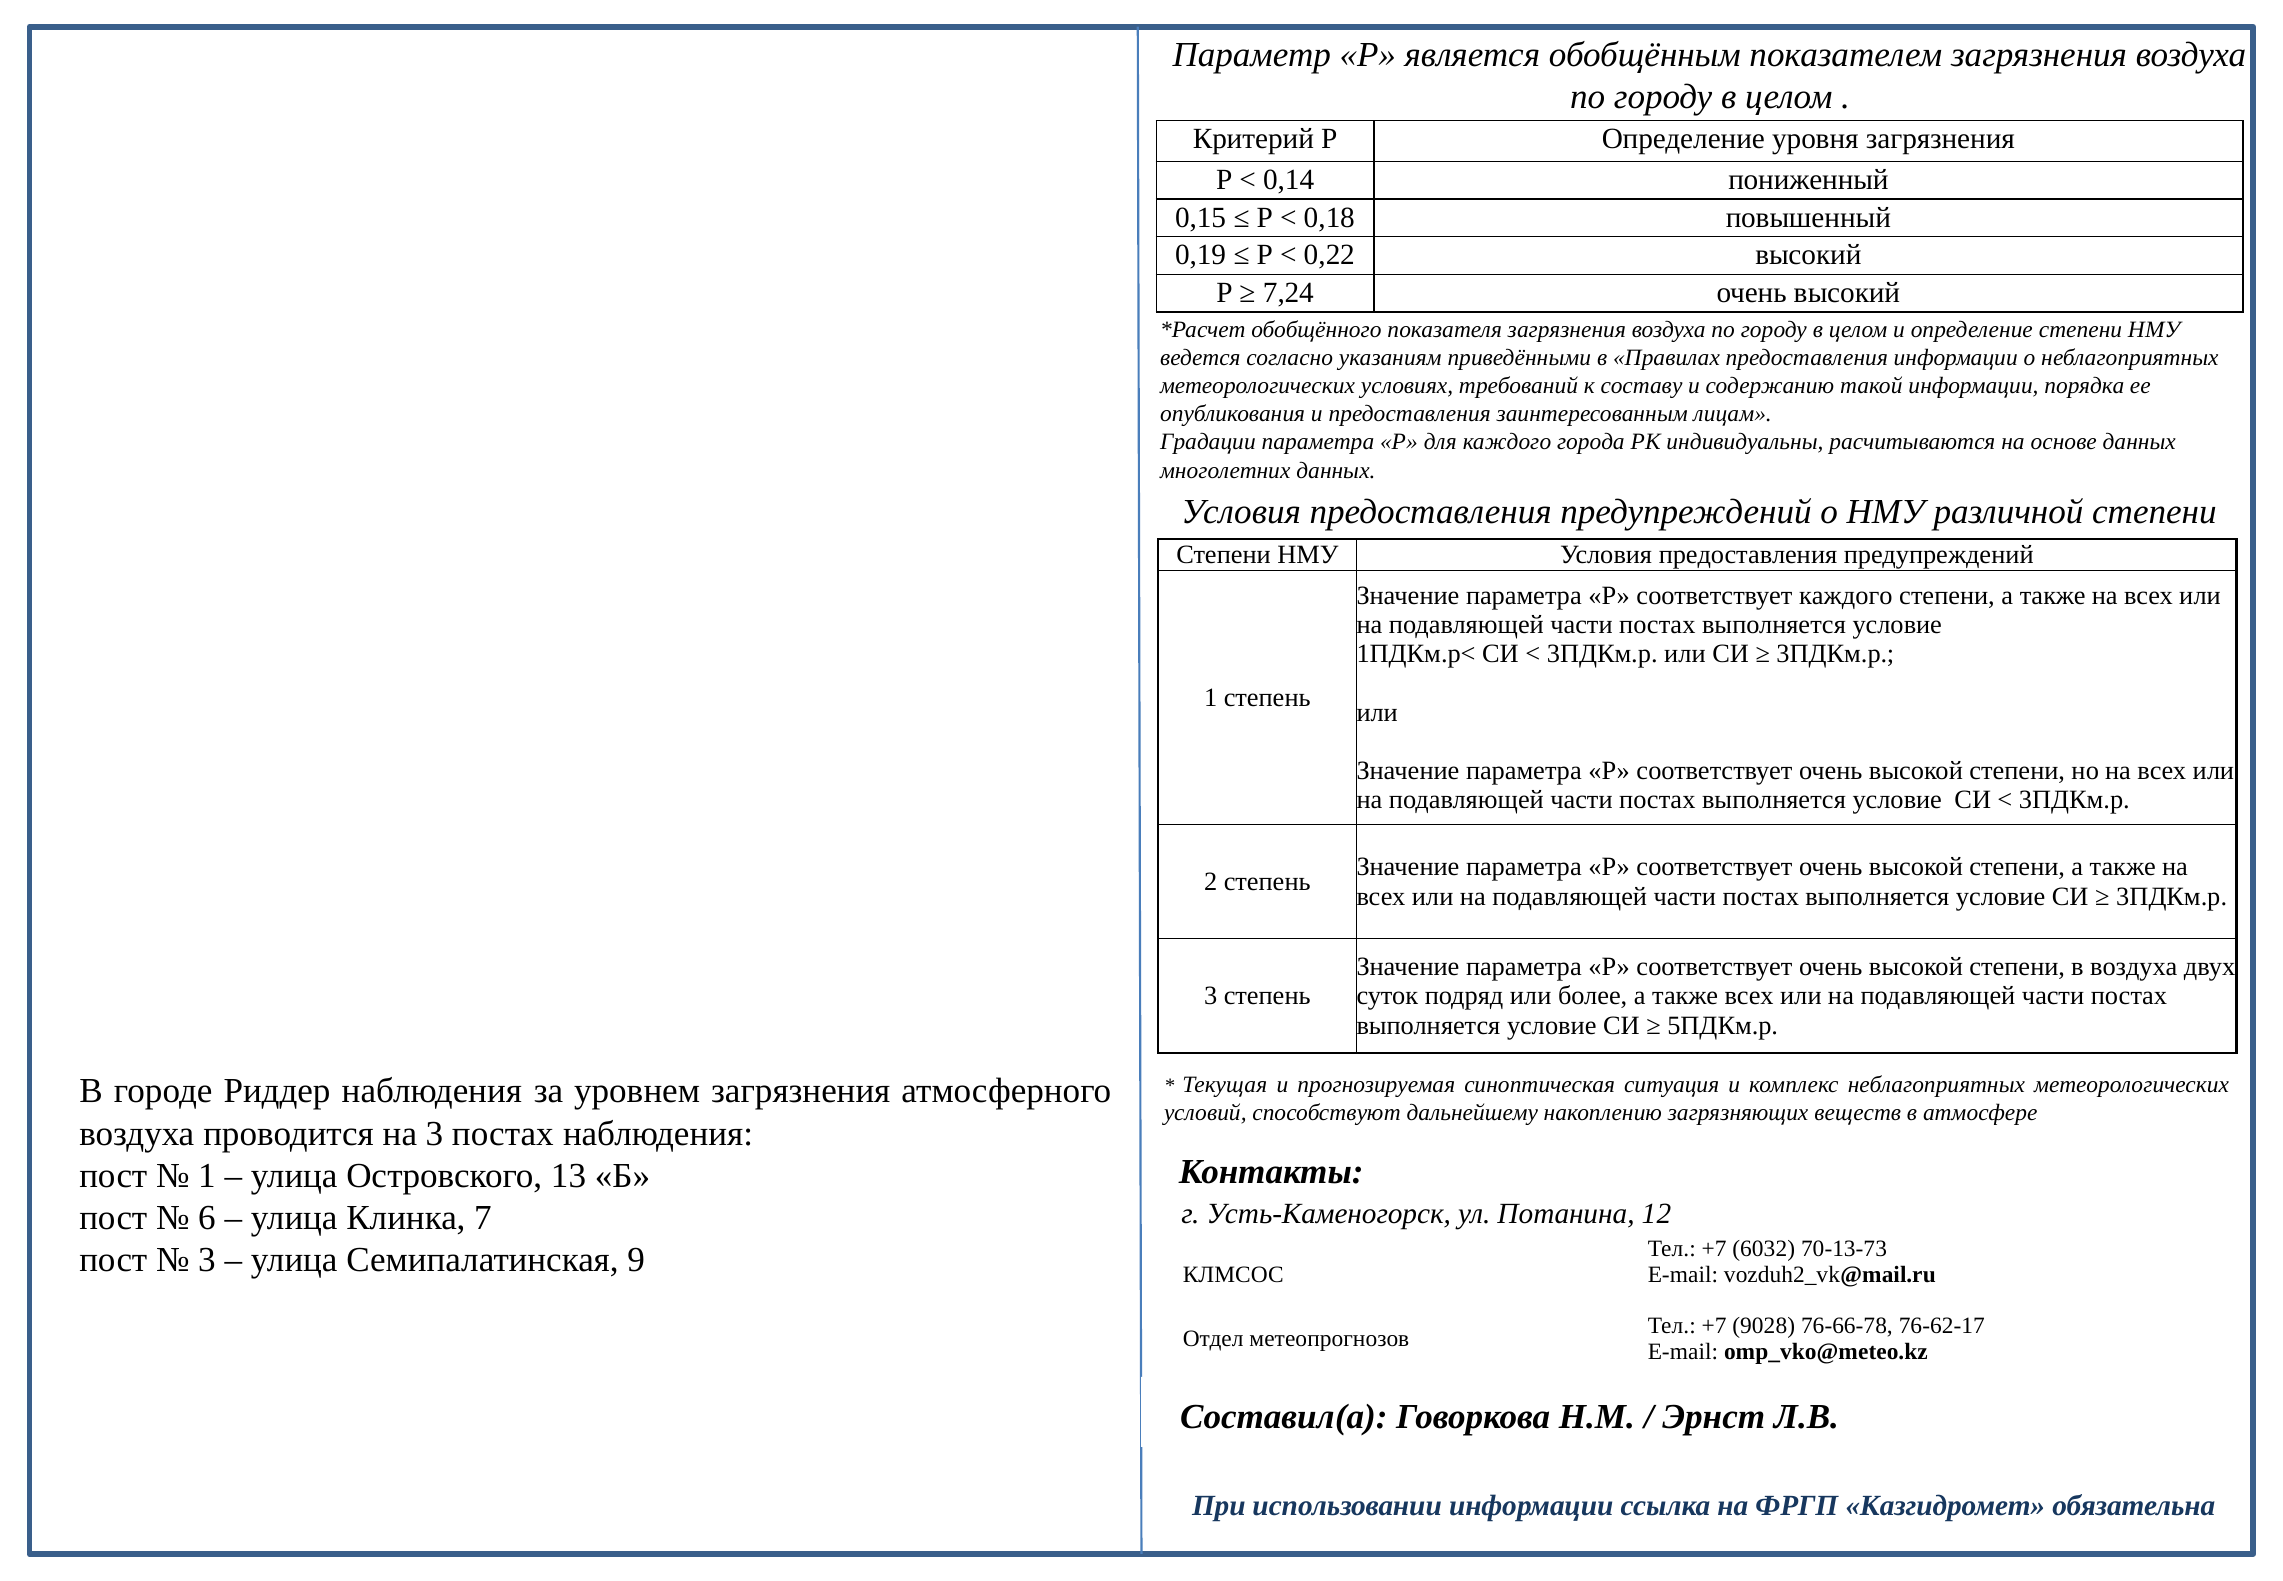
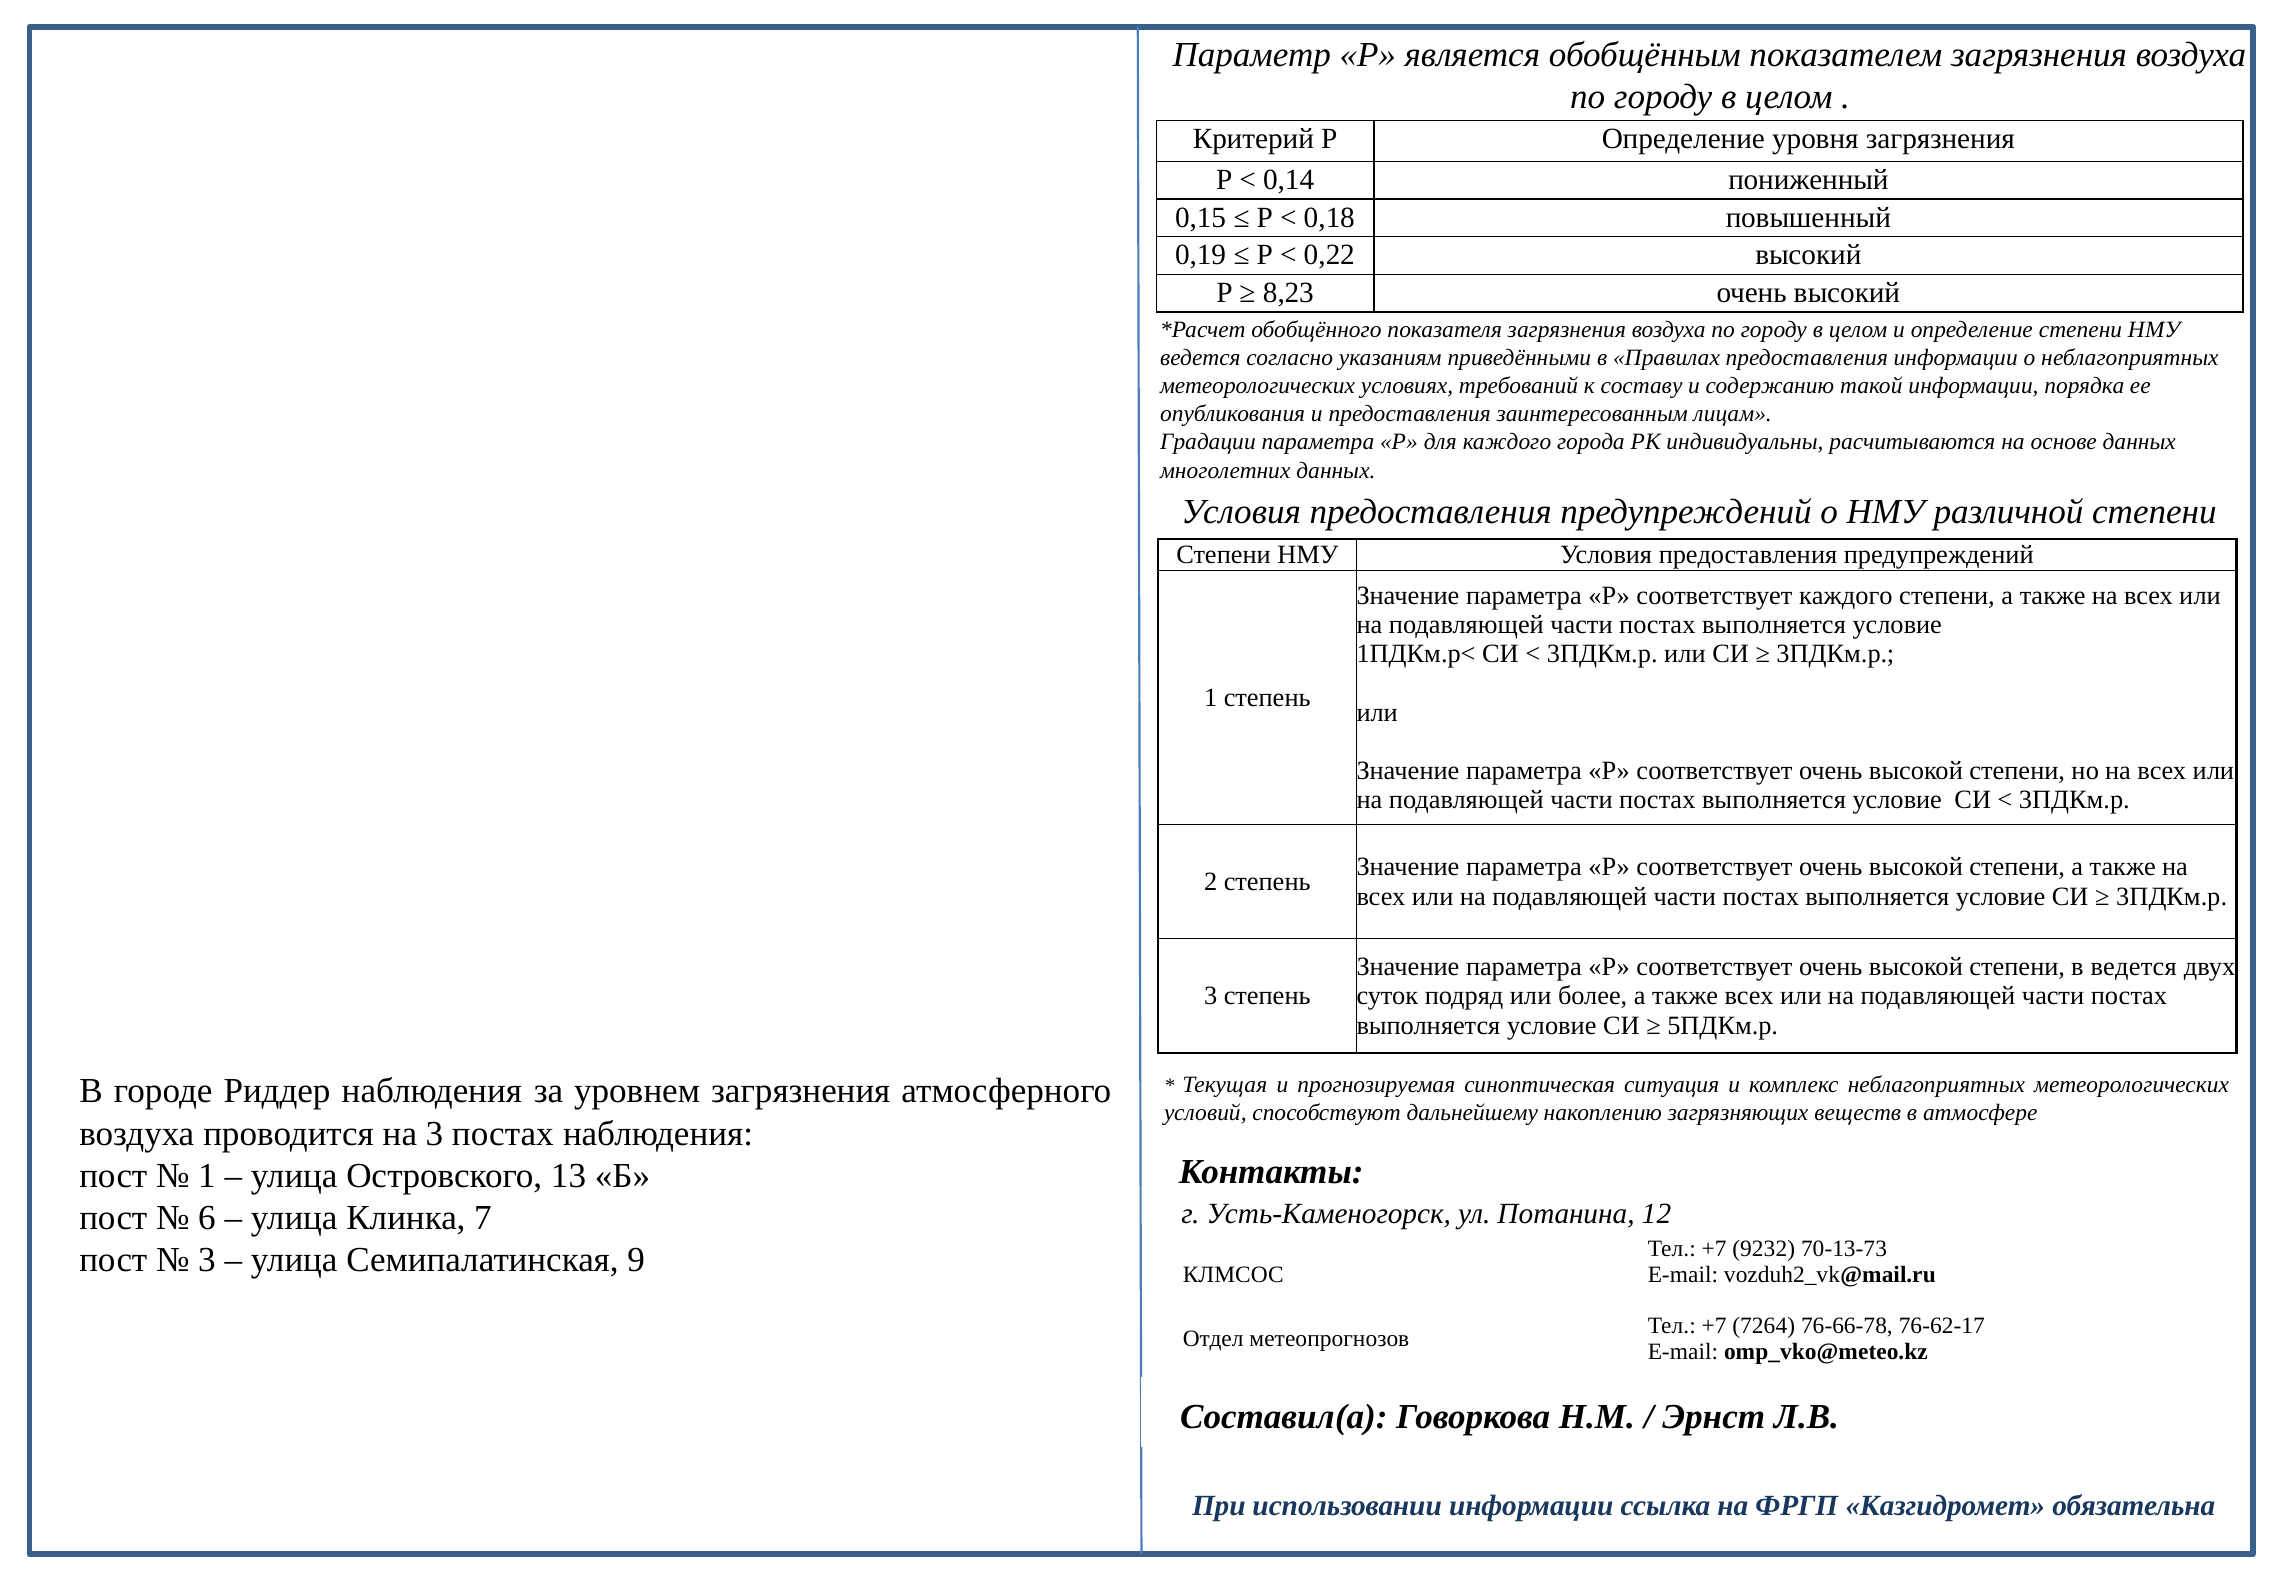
7,24: 7,24 -> 8,23 (1288, 293)
в воздуха: воздуха -> ведется (2134, 967)
6032: 6032 -> 9232 (1764, 1248)
9028: 9028 -> 7264 (1764, 1325)
